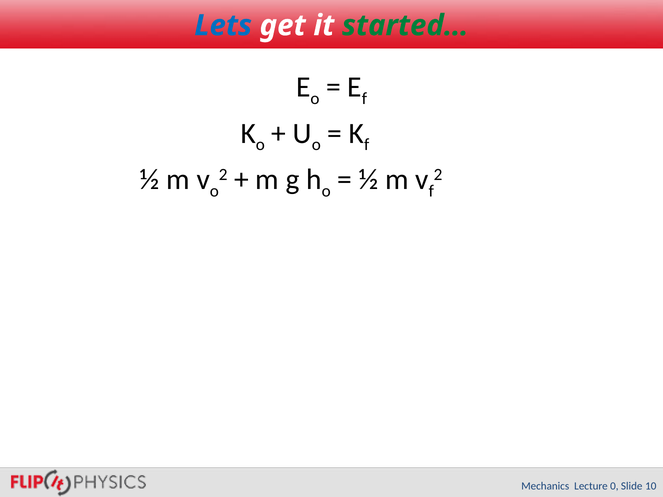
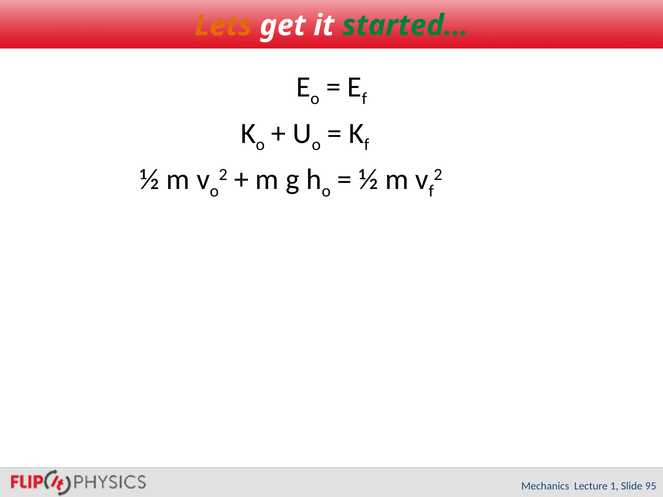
Lets colour: blue -> orange (223, 26)
0: 0 -> 1 (614, 486)
10: 10 -> 95 (651, 486)
